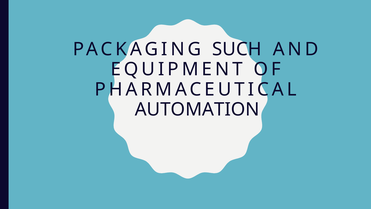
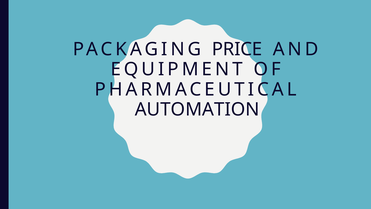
SUCH: SUCH -> PRICE (237, 49)
